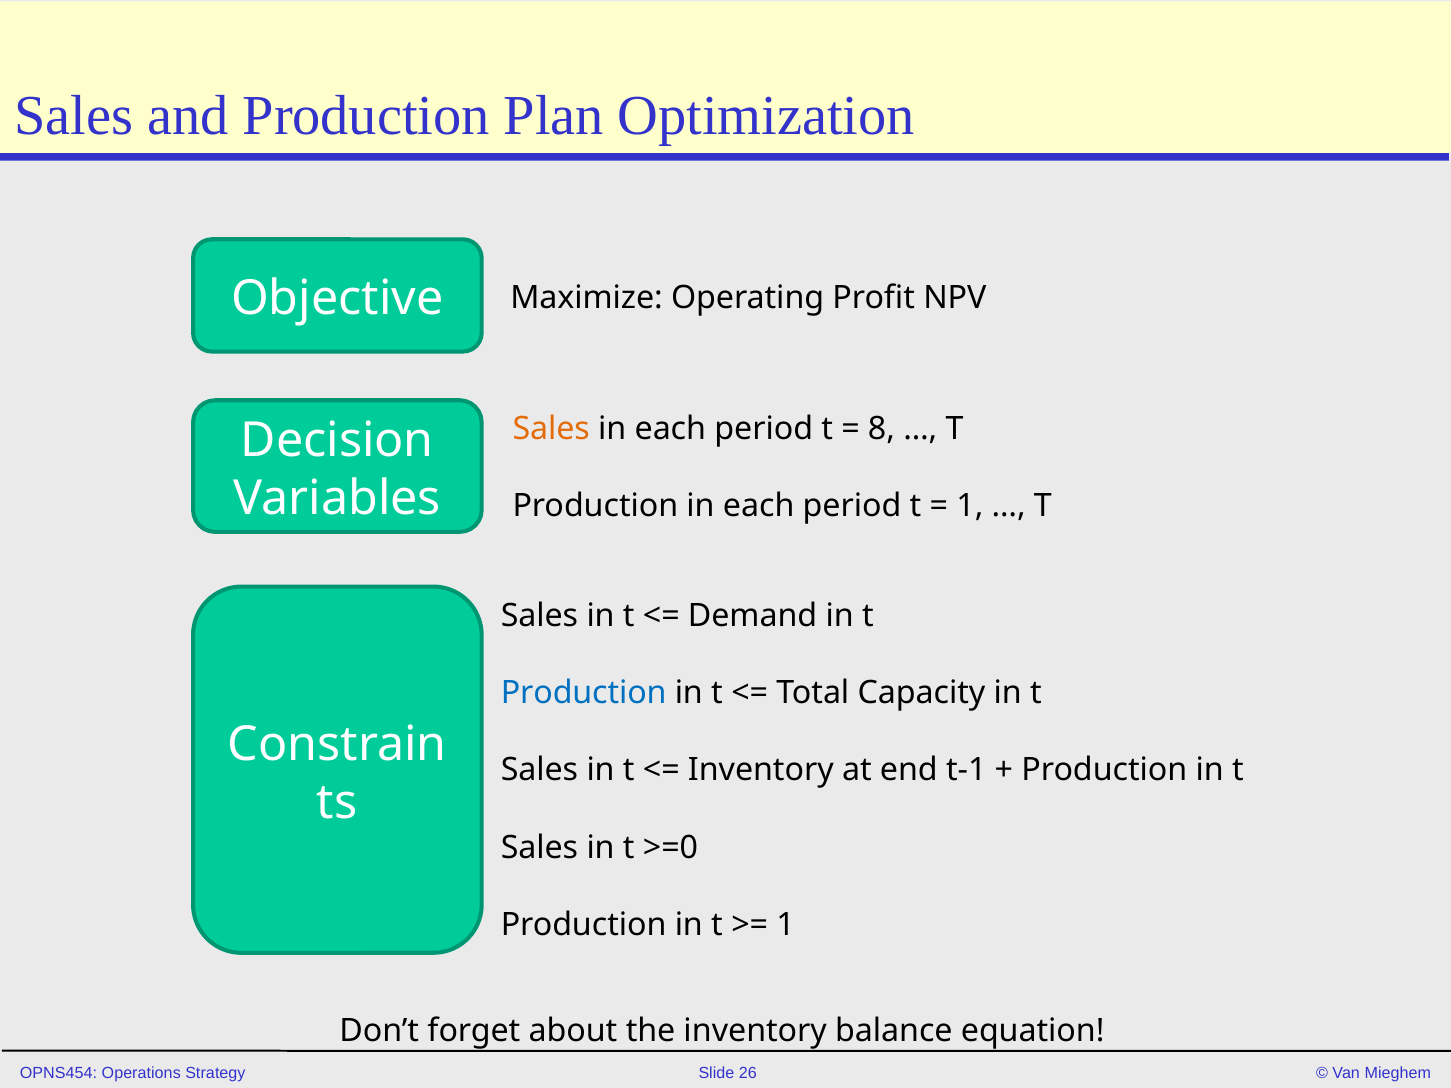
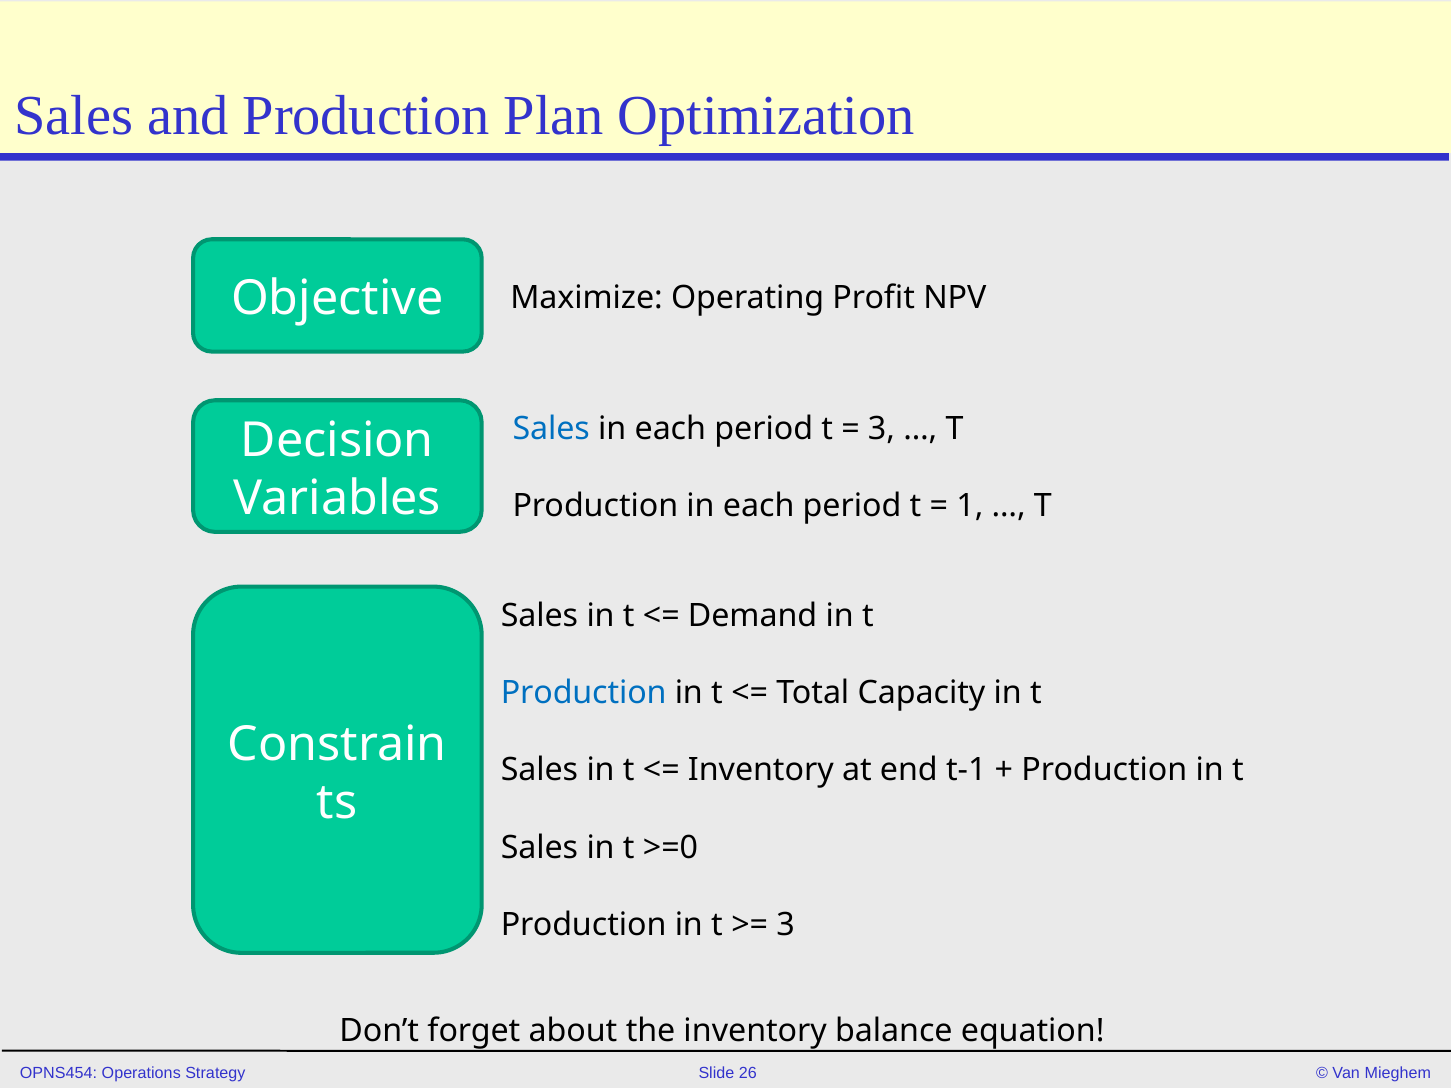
Sales colour: orange -> blue (551, 429)
8: 8 -> 3 (881, 429)
1: 1 -> 3 (786, 925)
